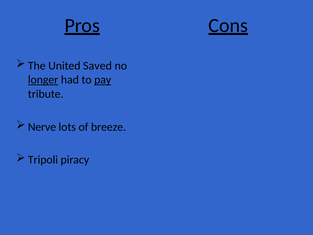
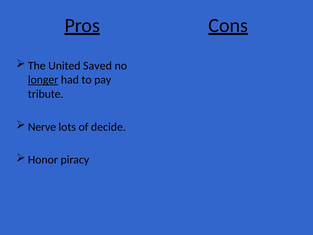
pay underline: present -> none (103, 80)
breeze: breeze -> decide (108, 127)
Tripoli: Tripoli -> Honor (43, 160)
